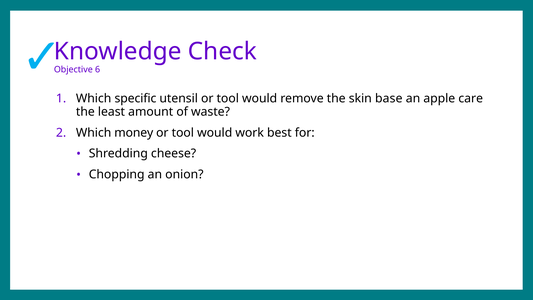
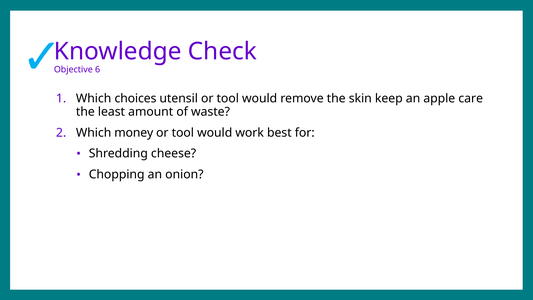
specific: specific -> choices (135, 98)
base: base -> keep (389, 98)
